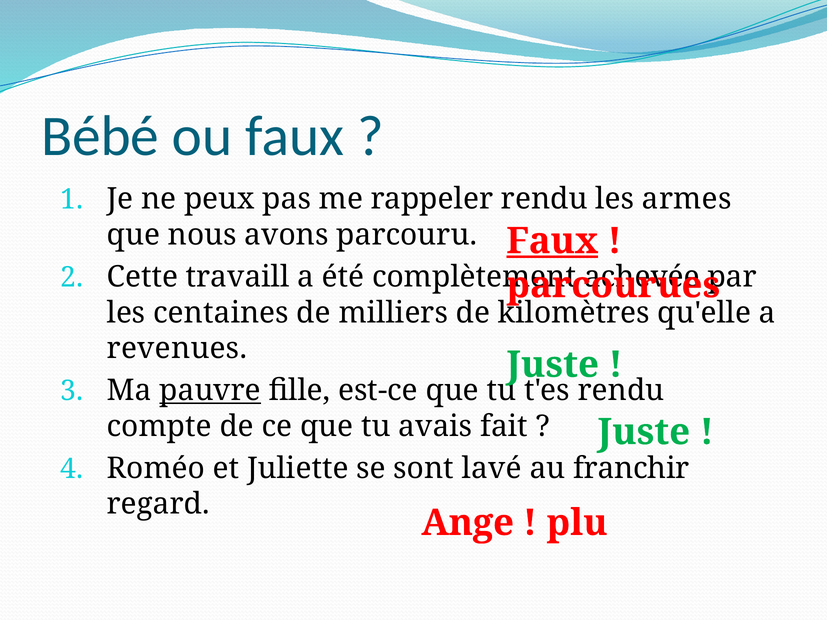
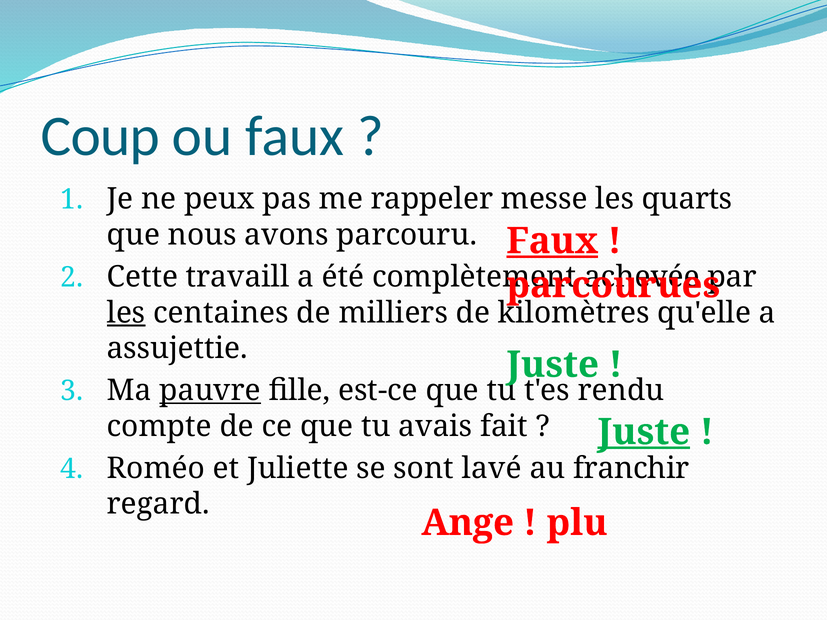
Bébé: Bébé -> Coup (100, 137)
rappeler rendu: rendu -> messe (544, 199)
armes: armes -> quarts (687, 199)
les underline: none -> present (126, 313)
revenues: revenues -> assujettie (177, 349)
Juste underline: none -> present (644, 432)
